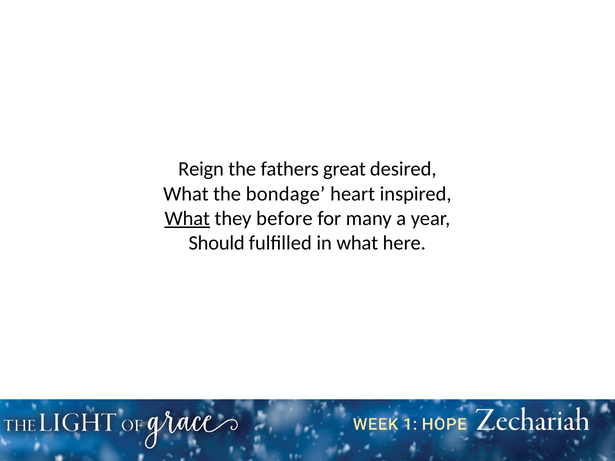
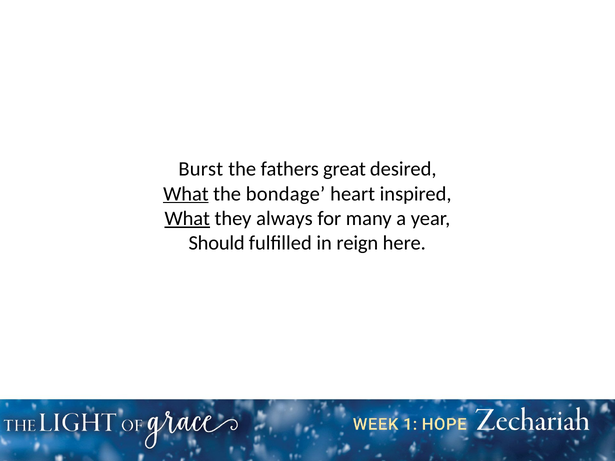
Reign: Reign -> Burst (201, 169)
What underline: none -> present (186, 194)
before: before -> always (284, 218)
in what: what -> reign (357, 243)
